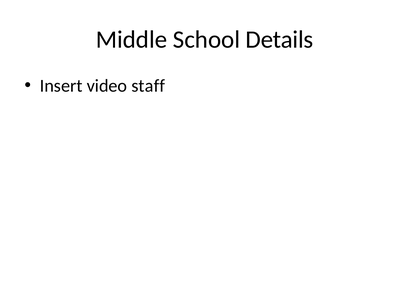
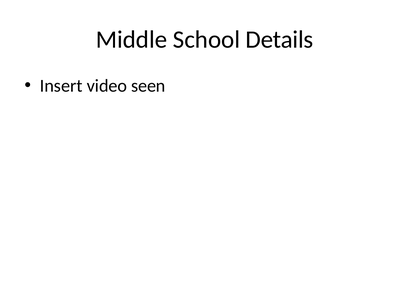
staff: staff -> seen (148, 86)
